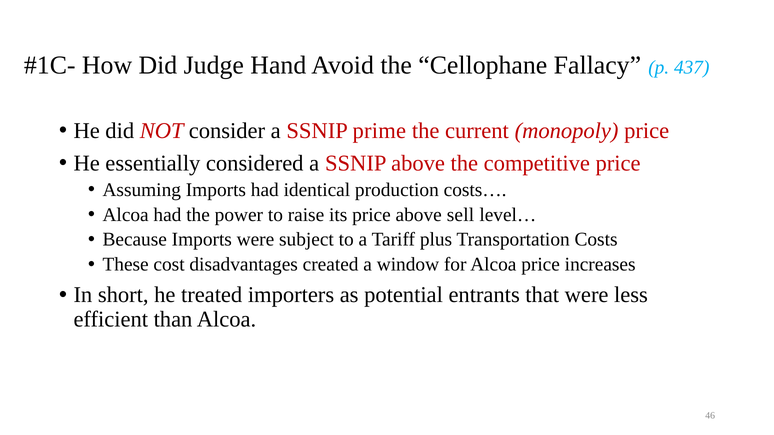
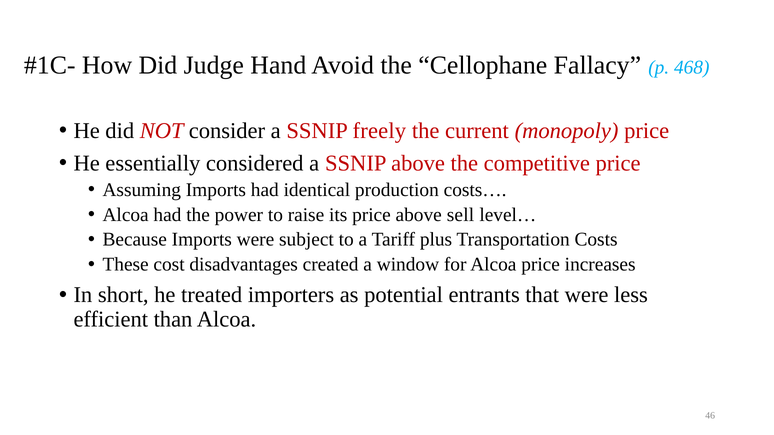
437: 437 -> 468 (692, 67)
prime: prime -> freely (379, 131)
